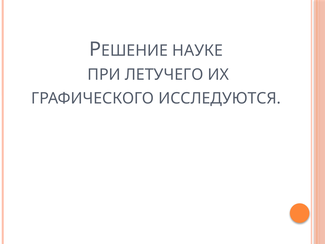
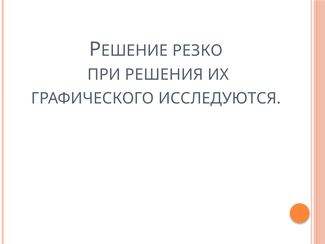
НАУКЕ: НАУКЕ -> РЕЗКО (198, 51)
ЛЕТУЧЕГО: ЛЕТУЧЕГО -> РЕШЕНИЯ (164, 74)
